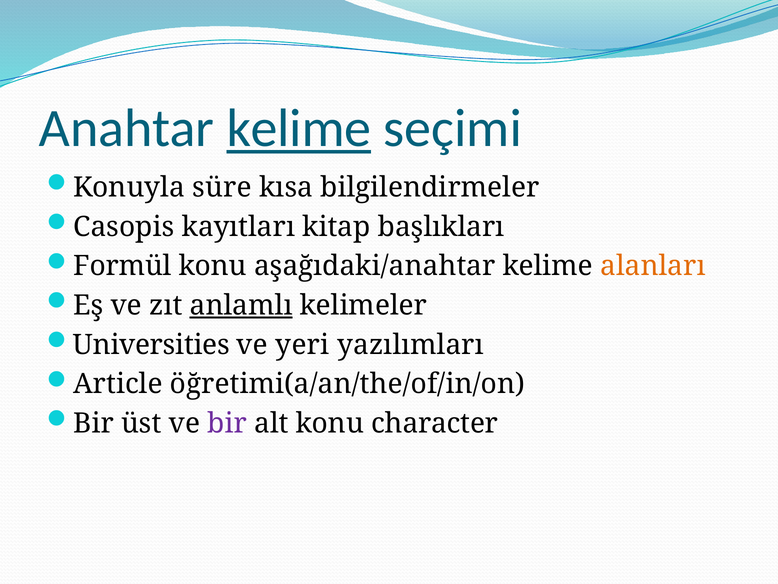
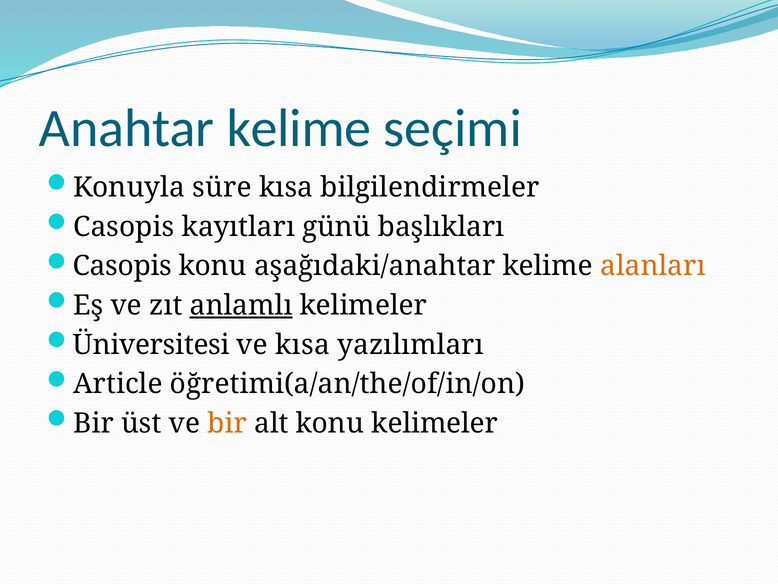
kelime underline: present -> none (299, 128)
kitap: kitap -> günü (336, 227)
Formül: Formül -> Casopis (122, 266)
Universities: Universities -> Üniversitesi (151, 345)
ve yeri: yeri -> kısa (302, 345)
bir colour: purple -> orange (227, 423)
konu character: character -> kelimeler (435, 423)
